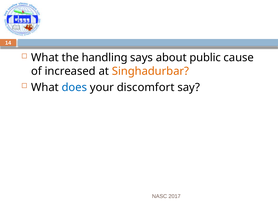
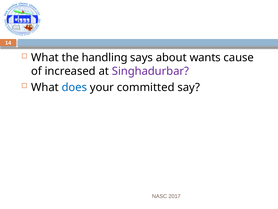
public: public -> wants (205, 58)
Singhadurbar colour: orange -> purple (150, 71)
discomfort: discomfort -> committed (146, 87)
